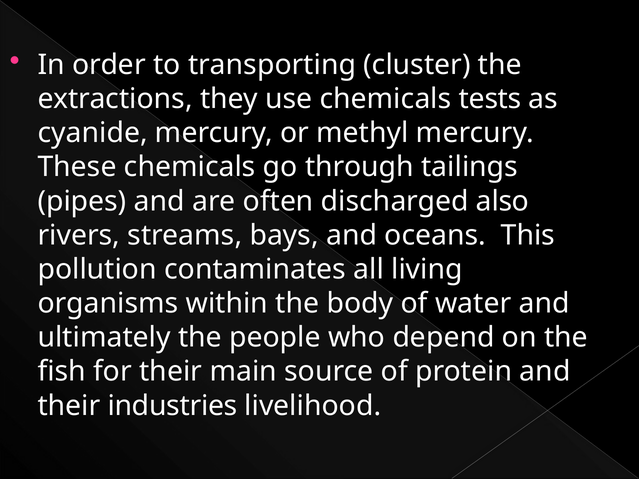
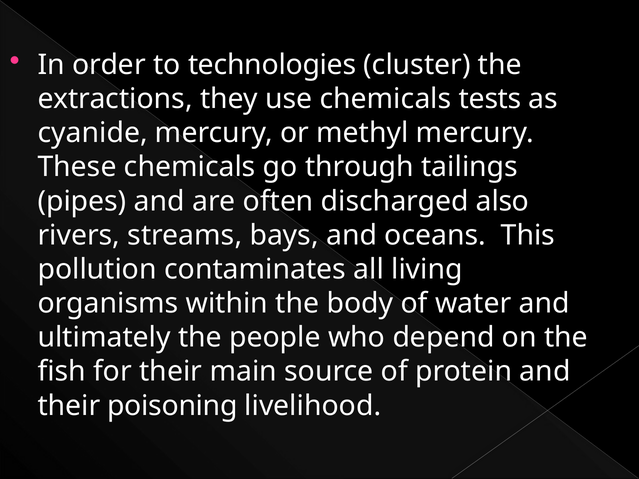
transporting: transporting -> technologies (272, 65)
industries: industries -> poisoning (173, 406)
